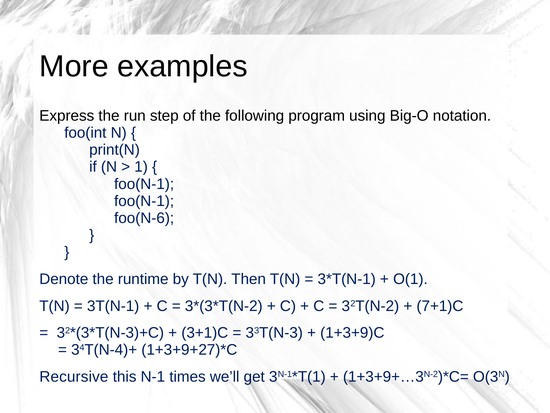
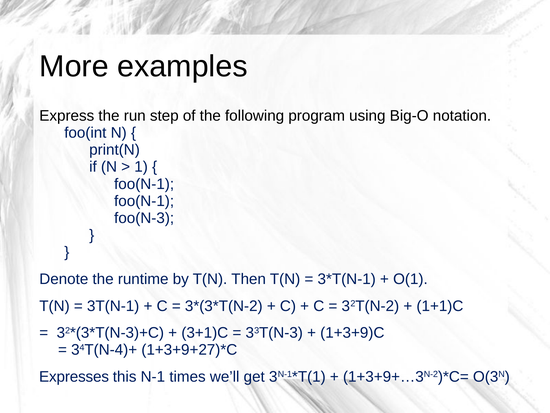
foo(N-6: foo(N-6 -> foo(N-3 (144, 218)
7+1)C: 7+1)C -> 1+1)C (440, 306)
Recursive: Recursive -> Expresses (74, 376)
